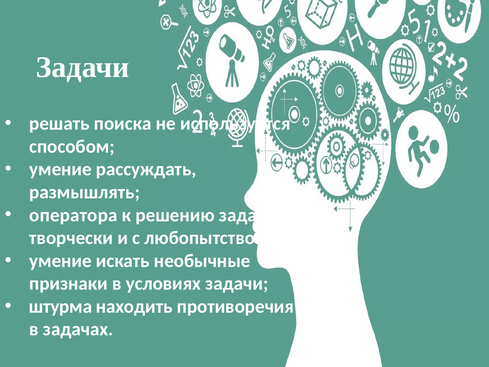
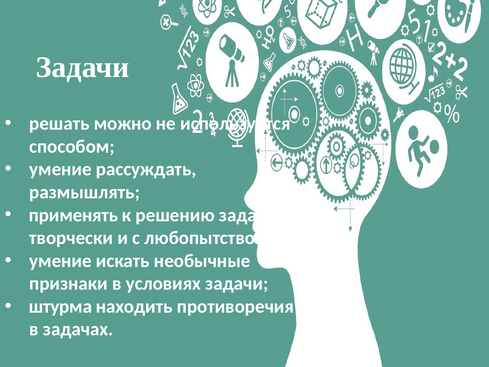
поиска: поиска -> можно (123, 124)
оператора: оператора -> применять (74, 215)
